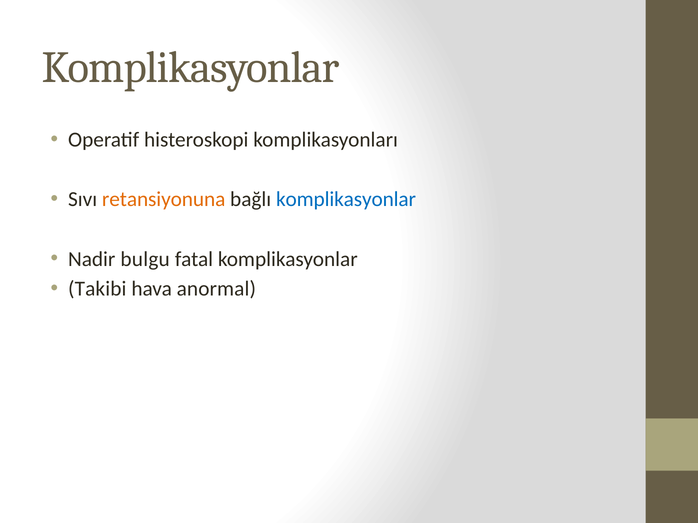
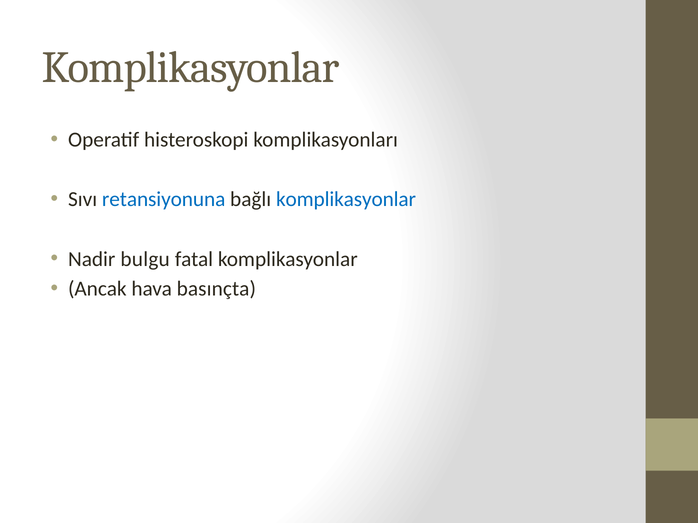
retansiyonuna colour: orange -> blue (164, 200)
Takibi: Takibi -> Ancak (97, 289)
anormal: anormal -> basınçta (216, 289)
